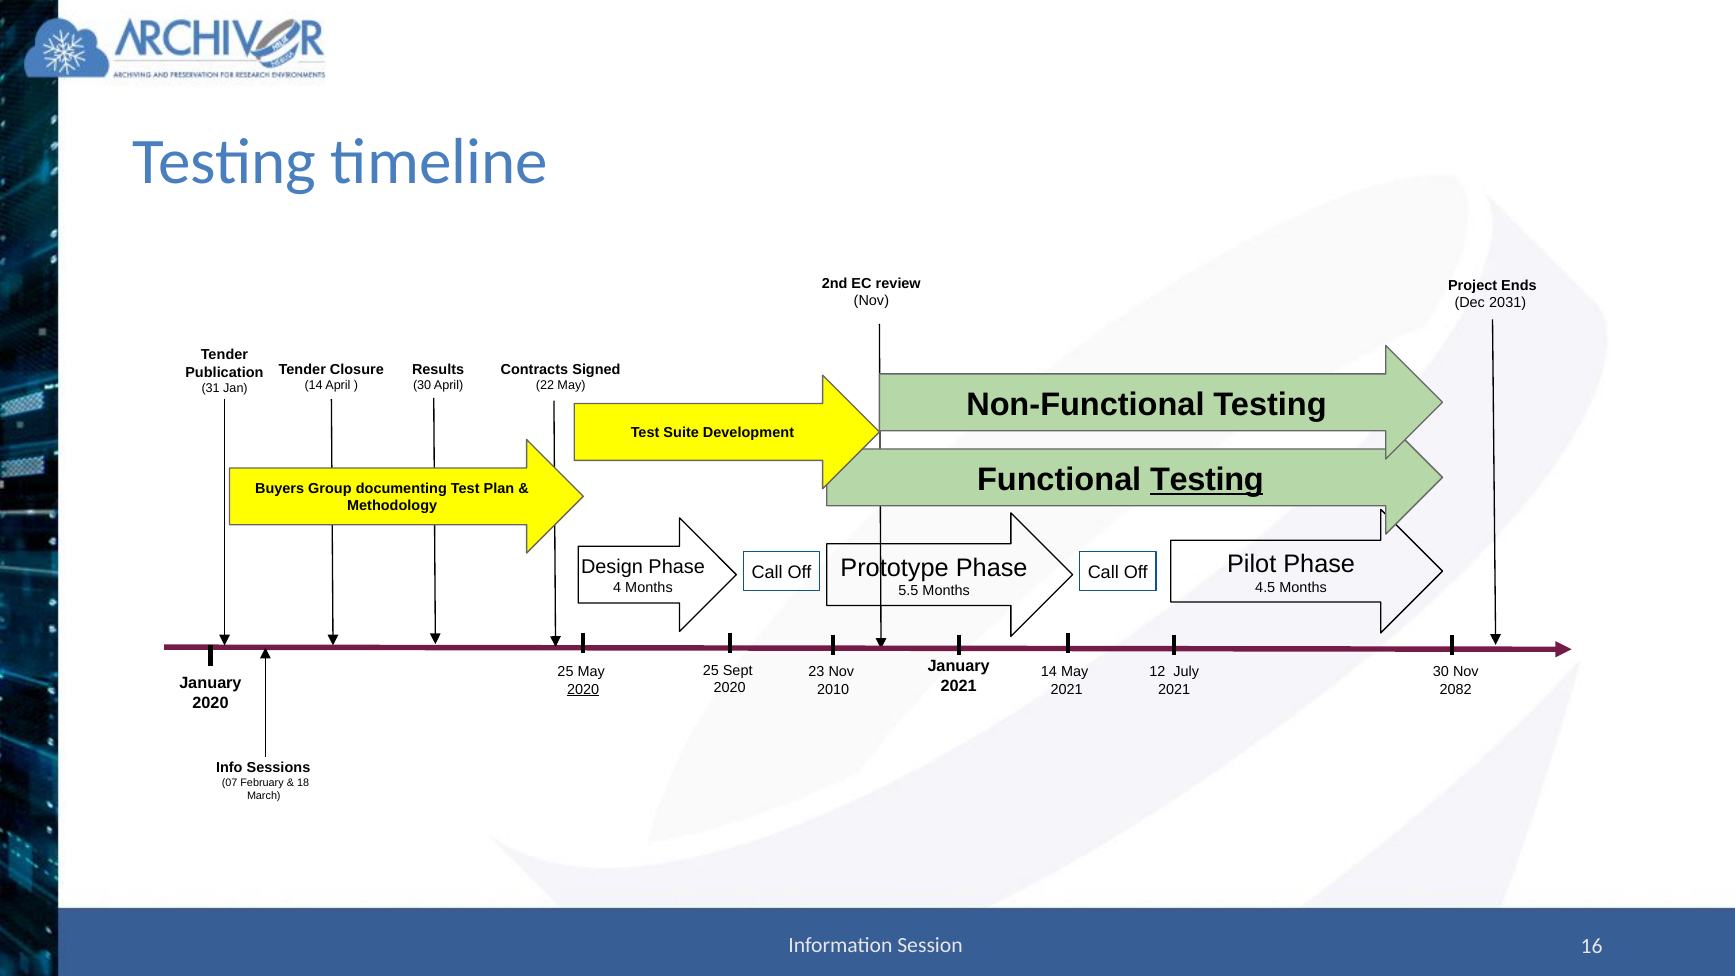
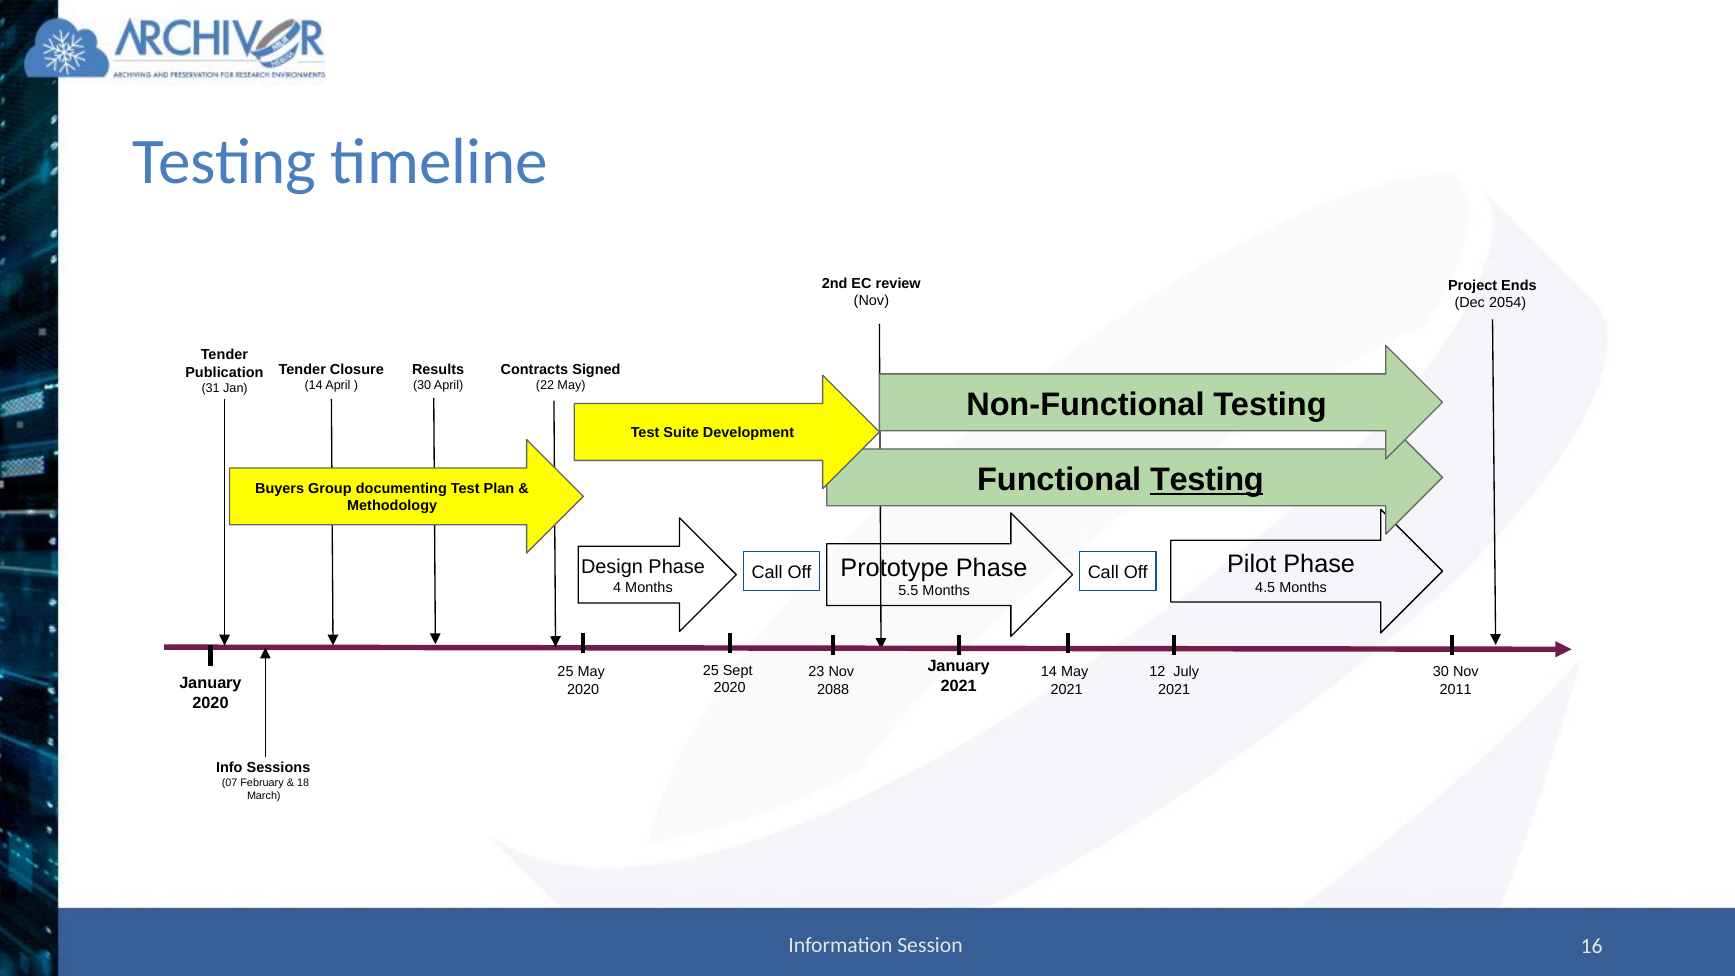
2031: 2031 -> 2054 (1508, 303)
2020 underline: present -> none (583, 689)
2010: 2010 -> 2088 (833, 689)
2082: 2082 -> 2011 (1456, 689)
